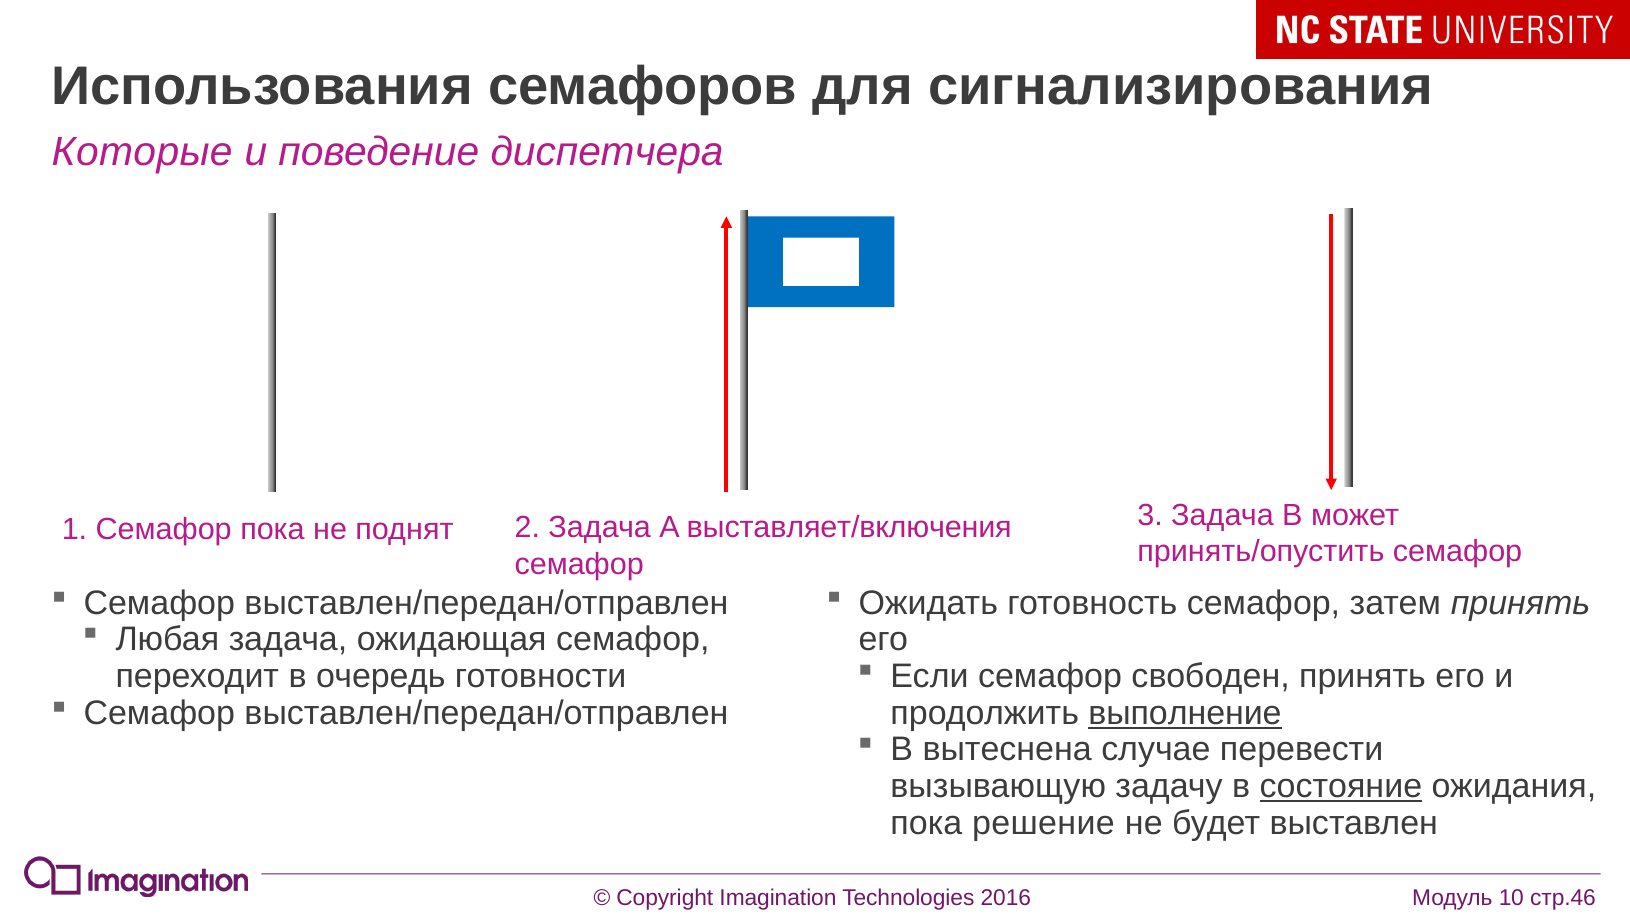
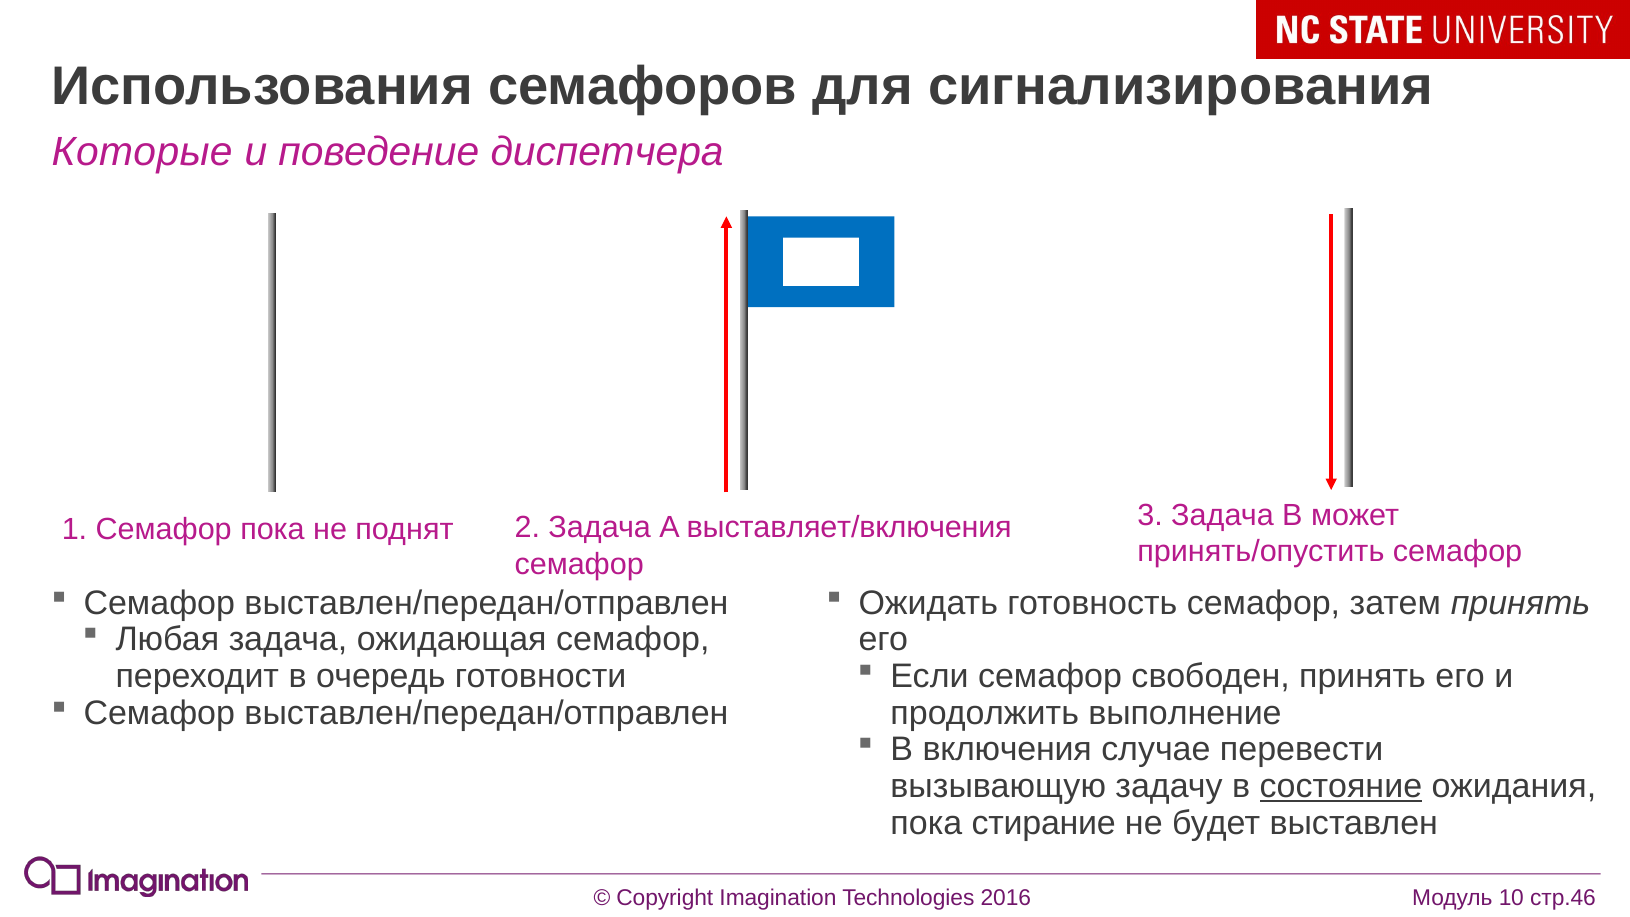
выполнение underline: present -> none (1185, 713)
вытеснена: вытеснена -> включения (1007, 750)
решение: решение -> стирание (1044, 823)
